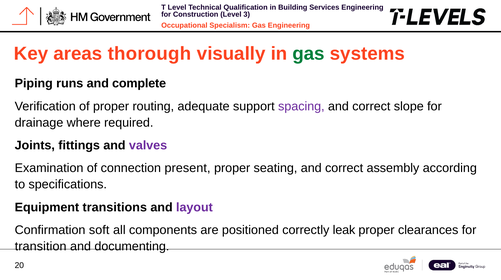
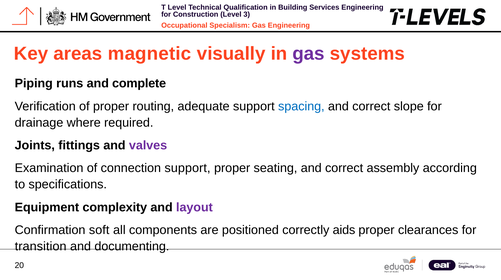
thorough: thorough -> magnetic (150, 54)
gas colour: green -> purple (309, 54)
spacing colour: purple -> blue (301, 106)
connection present: present -> support (188, 168)
transitions: transitions -> complexity (115, 207)
leak: leak -> aids (344, 230)
